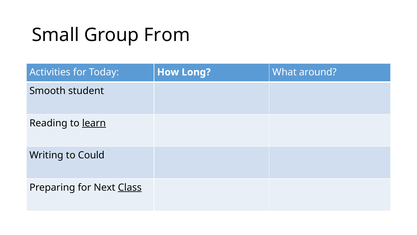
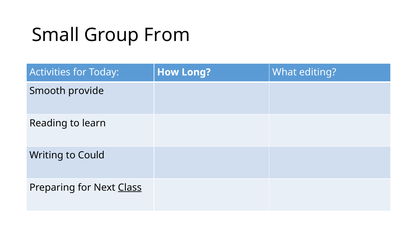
around: around -> editing (318, 72)
student: student -> provide (86, 91)
learn underline: present -> none (94, 123)
